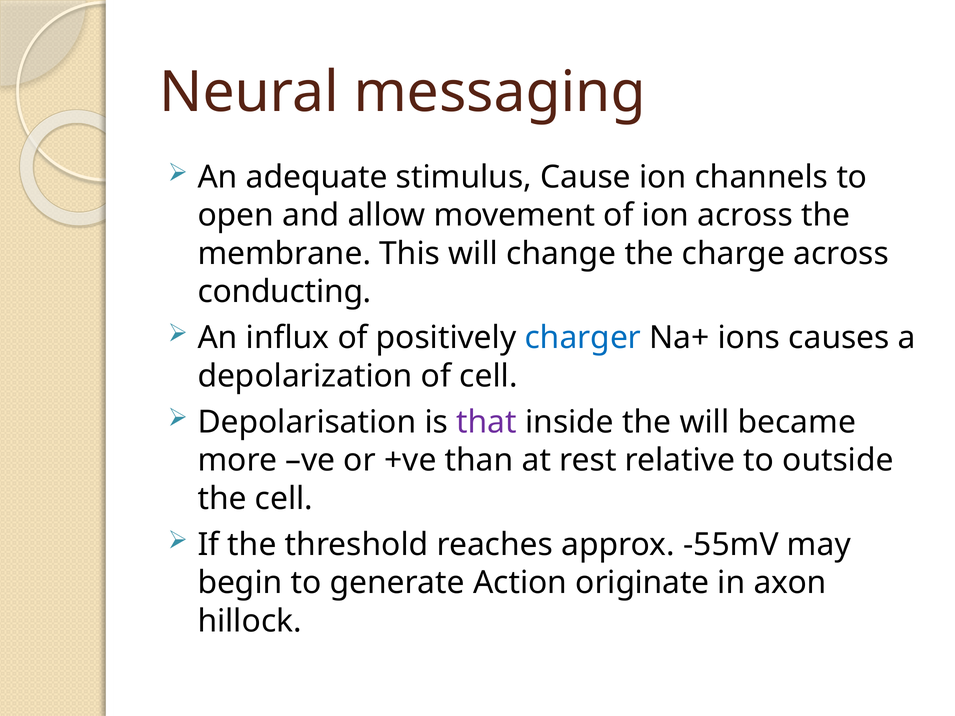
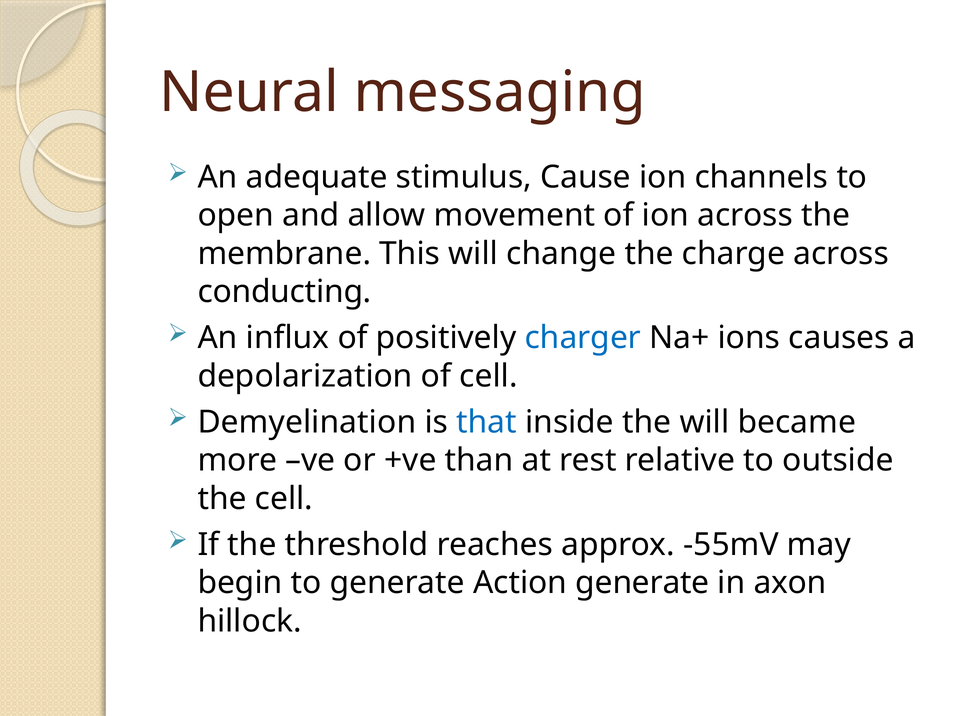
Depolarisation: Depolarisation -> Demyelination (307, 422)
that colour: purple -> blue (487, 422)
Action originate: originate -> generate (642, 583)
